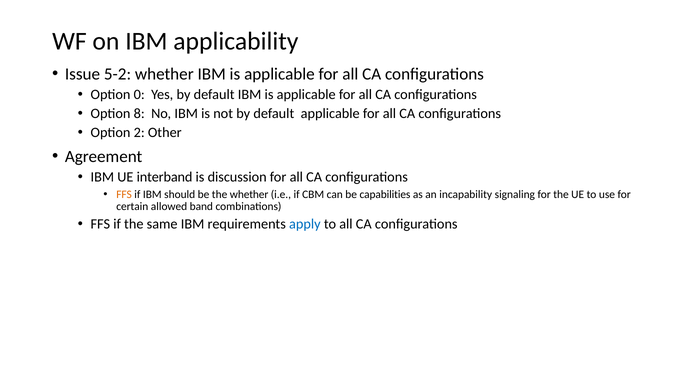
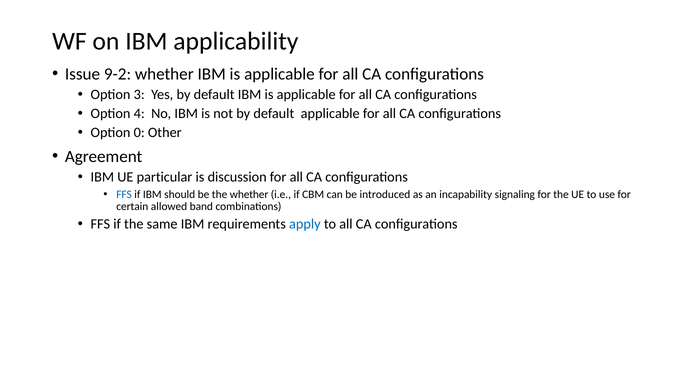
5-2: 5-2 -> 9-2 (118, 74)
0: 0 -> 3 (139, 94)
8: 8 -> 4 (139, 113)
2: 2 -> 0 (139, 132)
interband: interband -> particular (164, 177)
FFS colour: orange -> blue (124, 194)
capabilities: capabilities -> introduced (385, 194)
